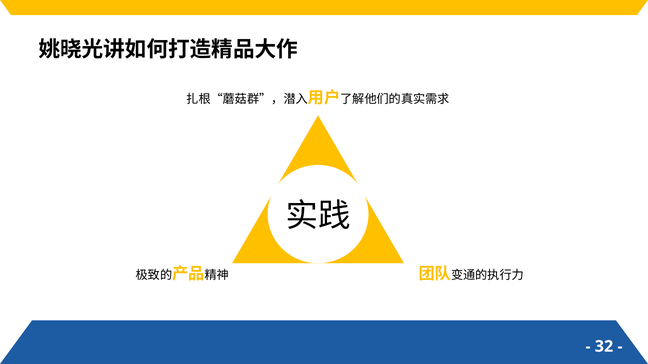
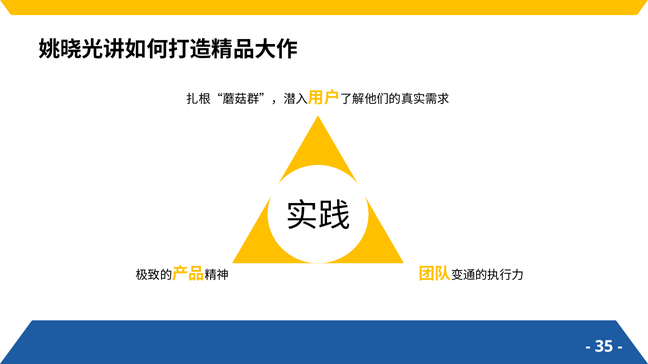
32: 32 -> 35 (604, 347)
